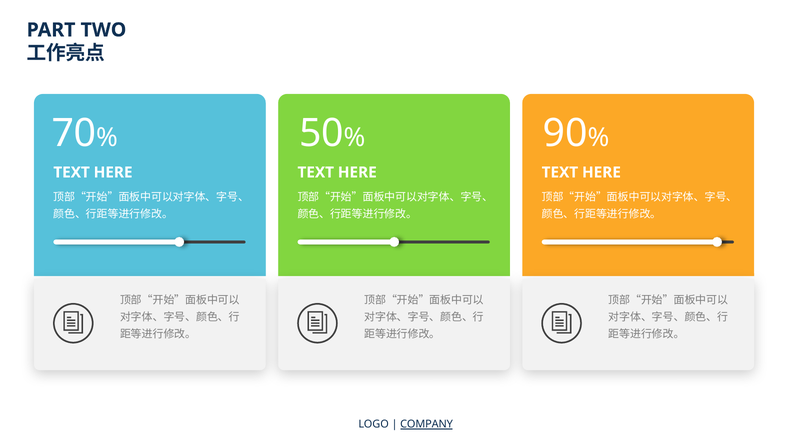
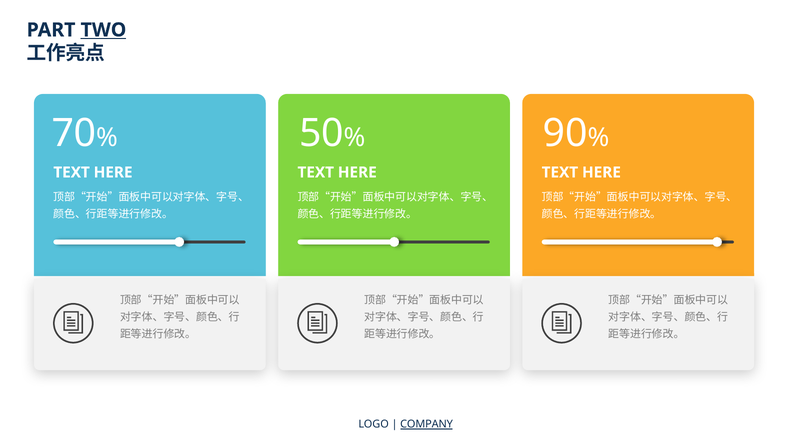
TWO underline: none -> present (103, 30)
